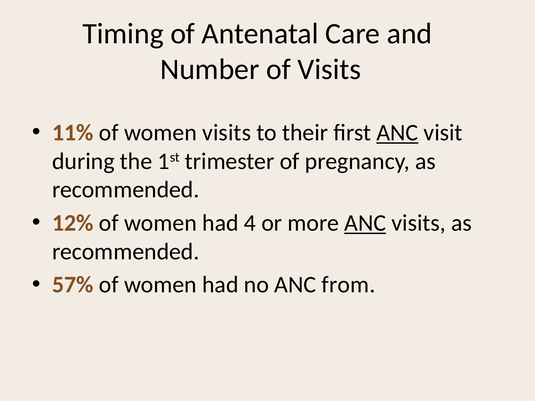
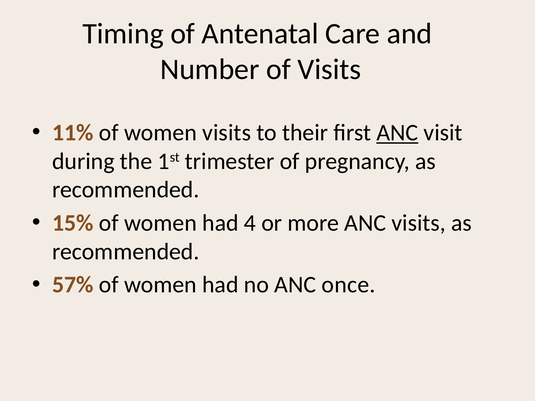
12%: 12% -> 15% (73, 223)
ANC underline: present -> none (365, 223)
from: from -> once (349, 285)
